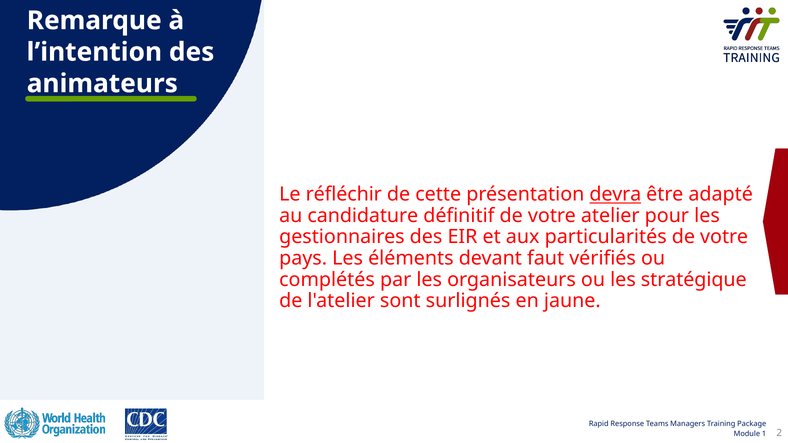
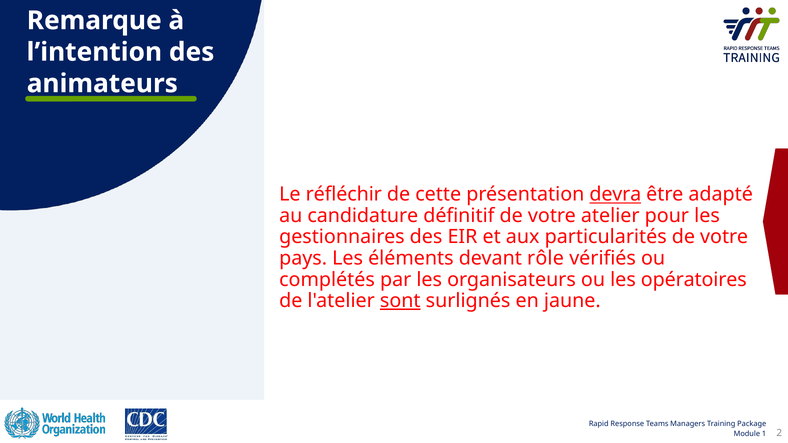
faut: faut -> rôle (545, 258)
stratégique: stratégique -> opératoires (694, 280)
sont underline: none -> present (400, 301)
